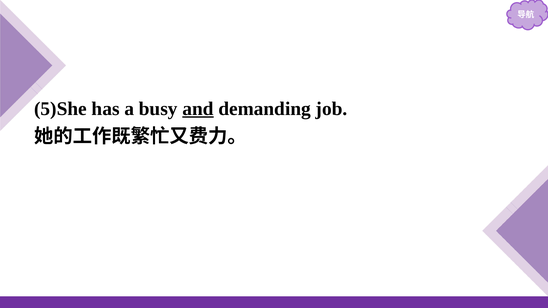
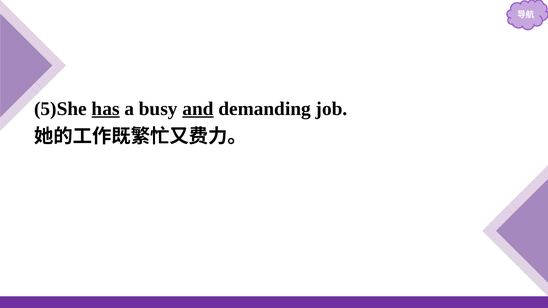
has underline: none -> present (106, 109)
